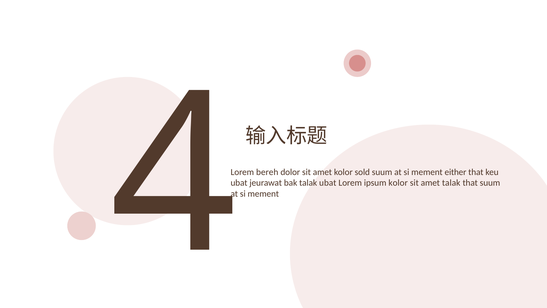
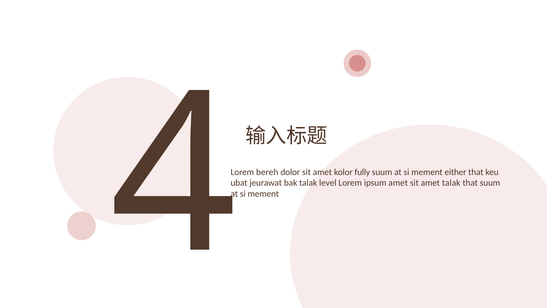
sold: sold -> fully (362, 172)
talak ubat: ubat -> level (328, 183)
ipsum kolor: kolor -> amet (398, 183)
